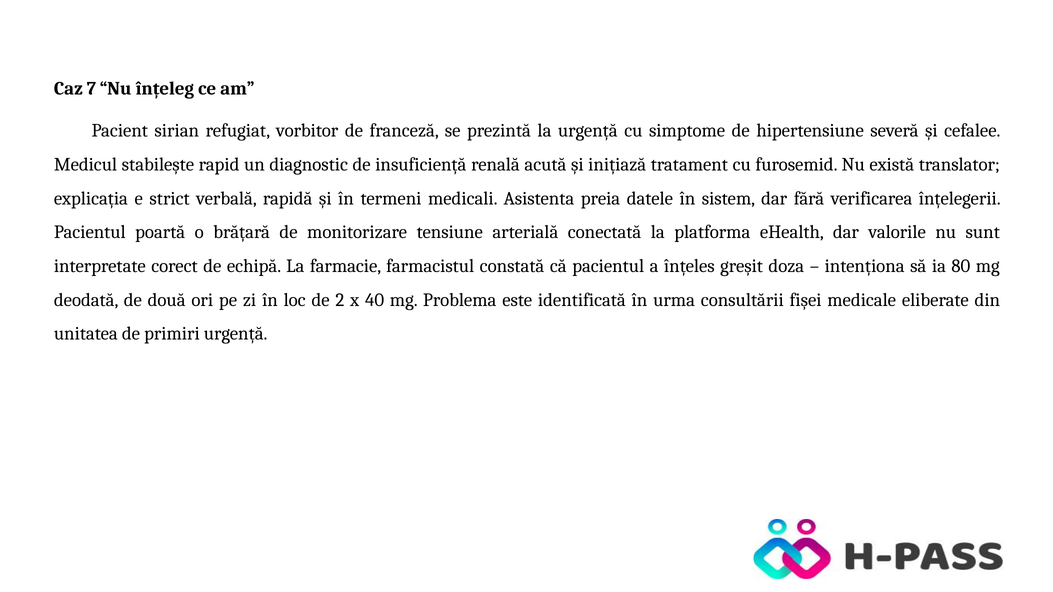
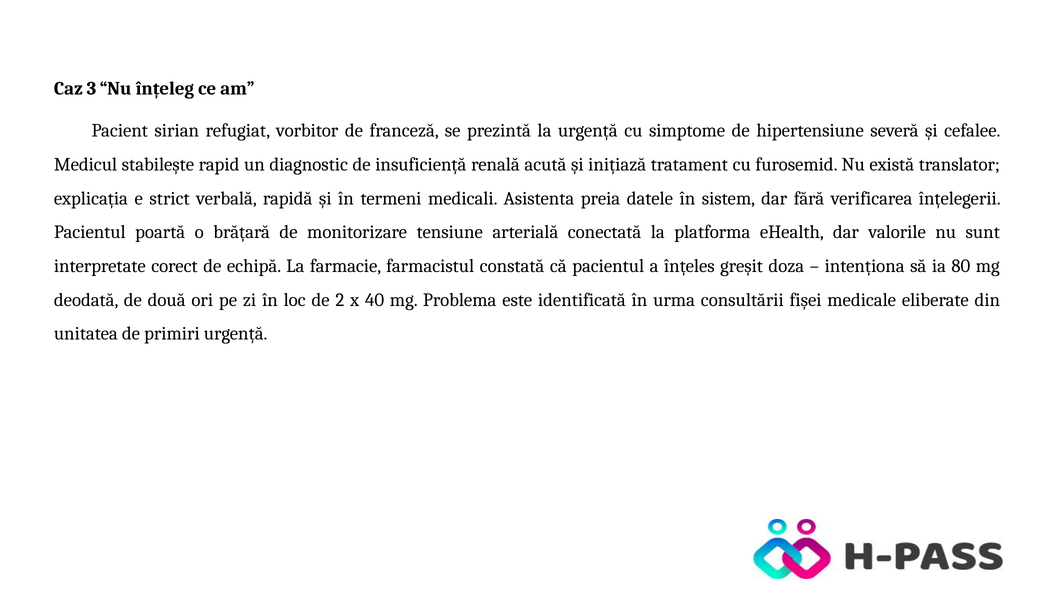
7: 7 -> 3 (91, 89)
